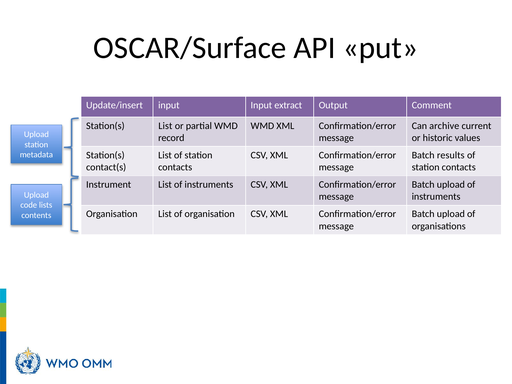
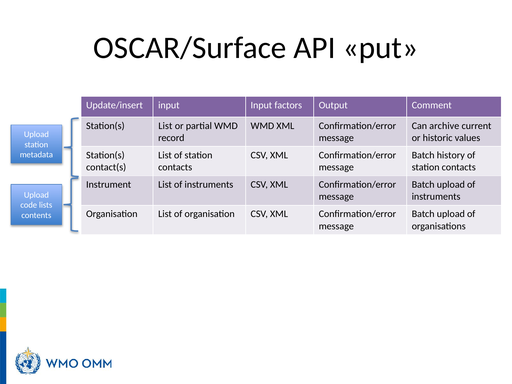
extract: extract -> factors (288, 105)
results: results -> history (451, 155)
